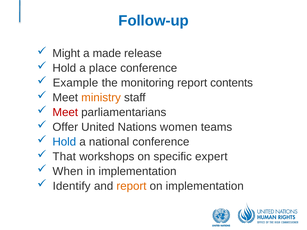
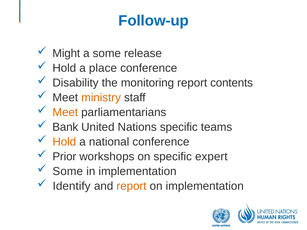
a made: made -> some (107, 54)
Example: Example -> Disability (76, 83)
Meet colour: red -> orange (65, 113)
Offer: Offer -> Bank (65, 127)
Nations women: women -> specific (179, 127)
Hold colour: blue -> orange (64, 142)
That: That -> Prior (64, 157)
When: When -> Some (68, 172)
